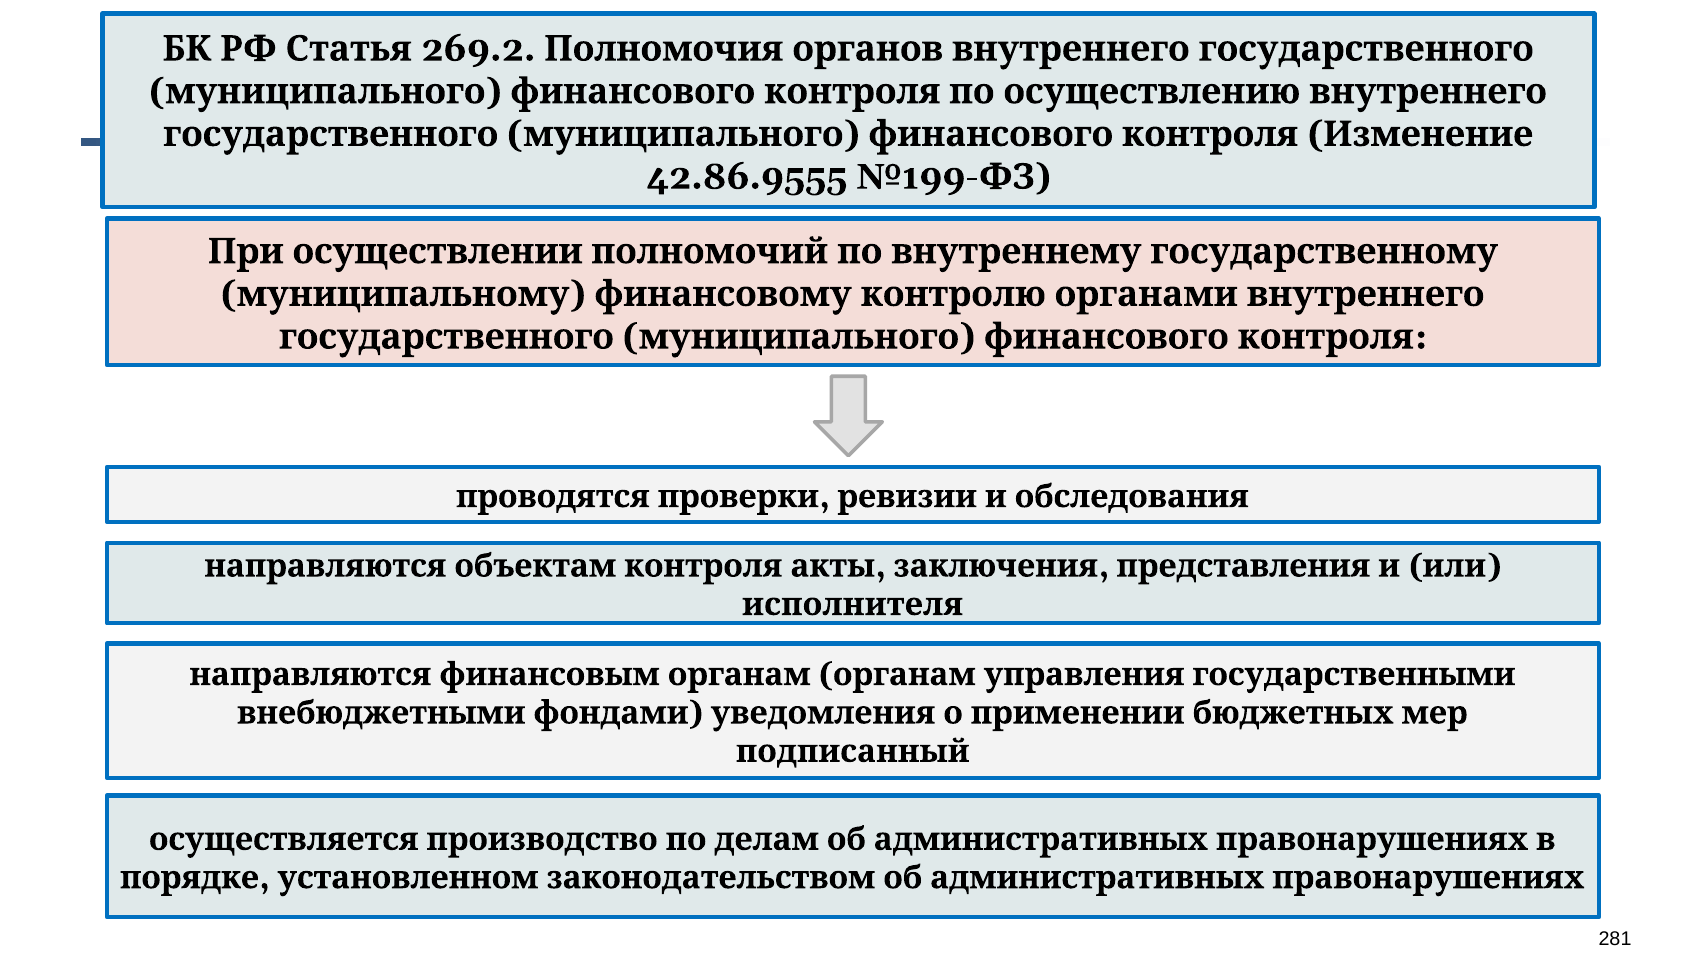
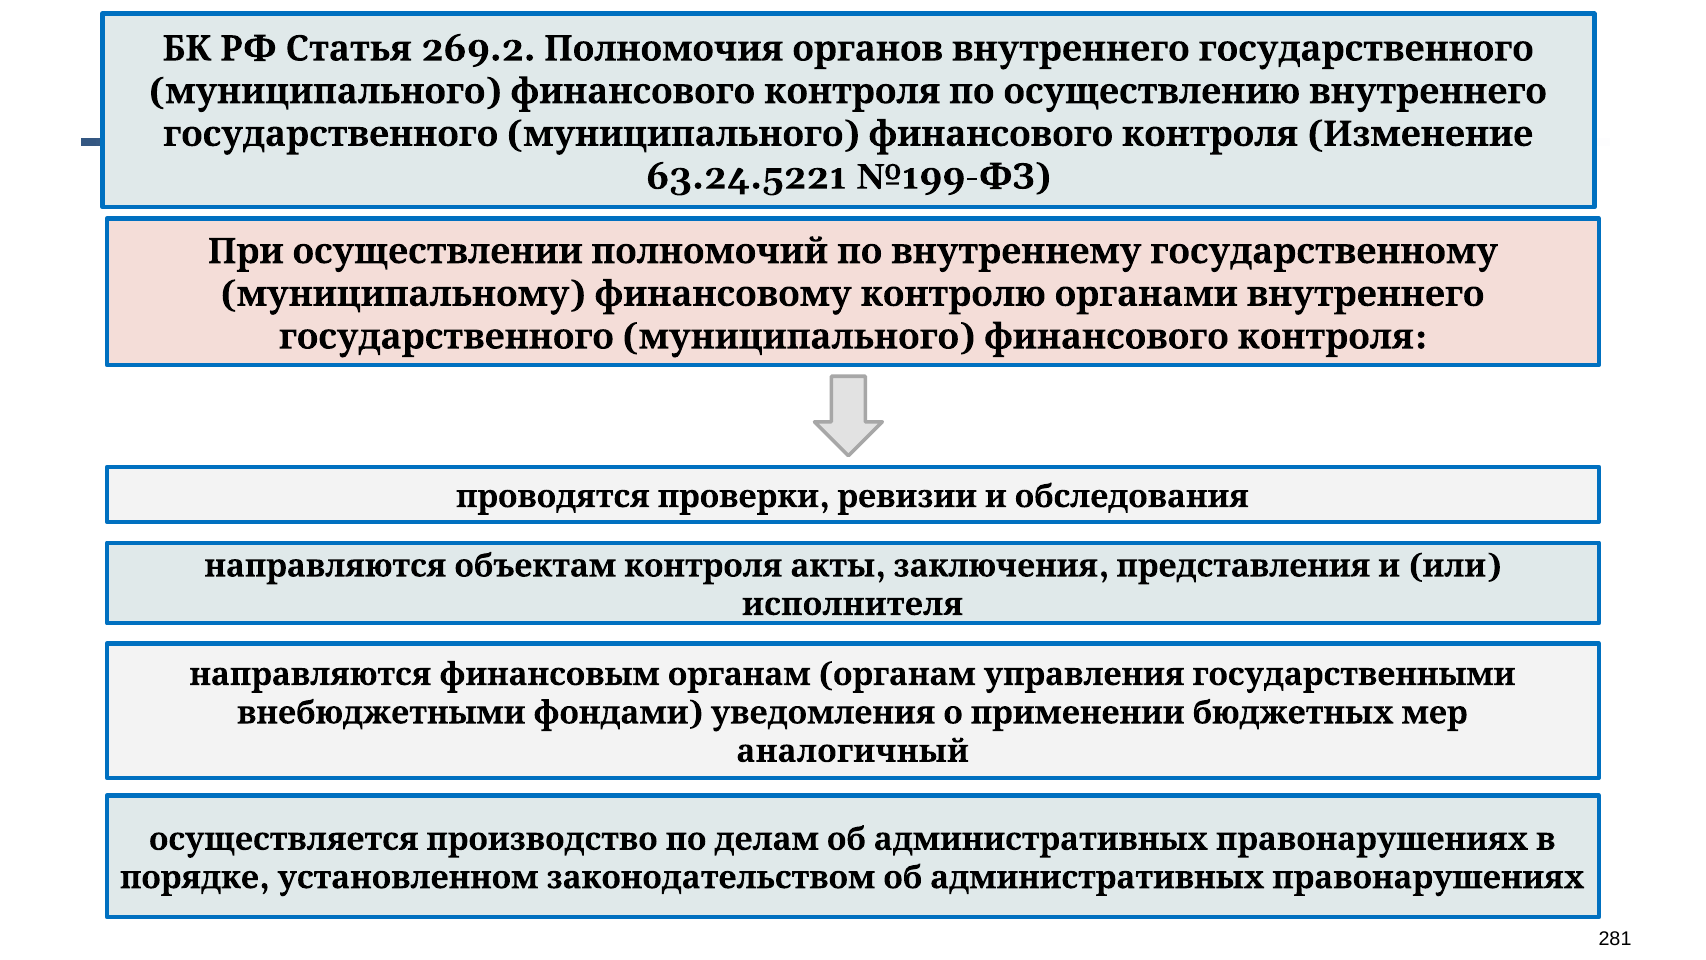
42.86.9555: 42.86.9555 -> 63.24.5221 (746, 177)
подписанный: подписанный -> аналогичный (853, 751)
